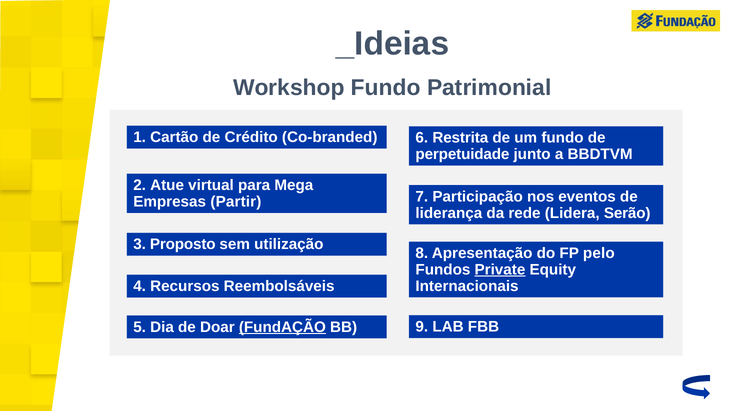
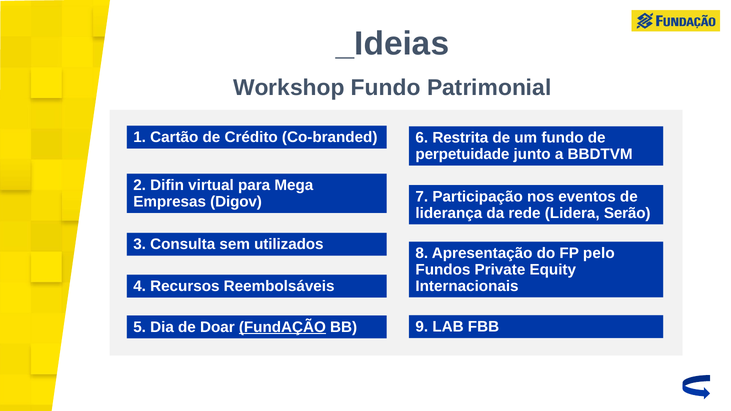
Atue: Atue -> Difin (167, 185)
Partir: Partir -> Digov (236, 202)
Proposto: Proposto -> Consulta (183, 245)
utilização: utilização -> utilizados (289, 245)
Private underline: present -> none (500, 270)
